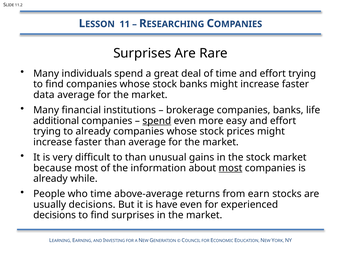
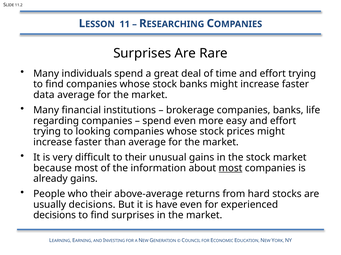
additional: additional -> regarding (56, 121)
spend underline: present -> none (157, 121)
to already: already -> looking (93, 132)
to than: than -> their (136, 158)
already while: while -> gains (84, 179)
who time: time -> their (101, 194)
earn: earn -> hard (259, 194)
